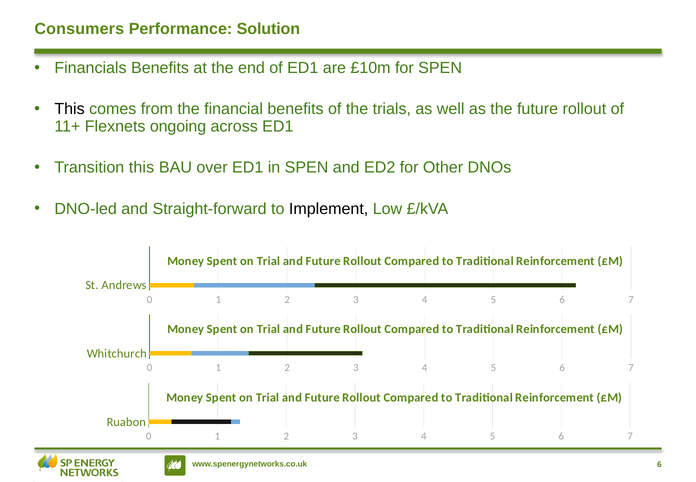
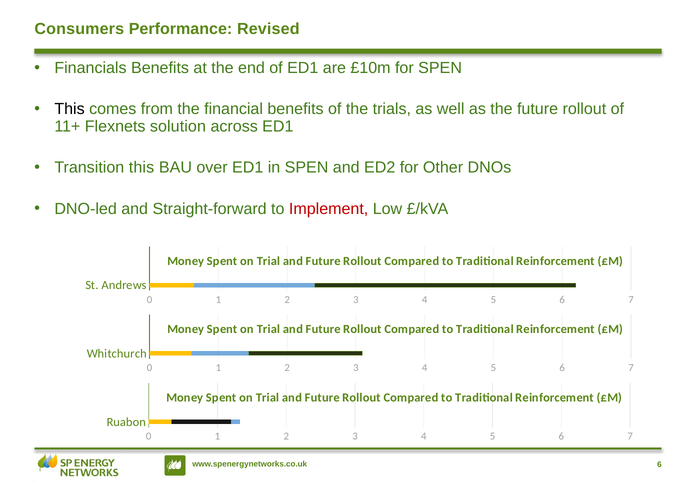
Solution: Solution -> Revised (268, 29)
ongoing: ongoing -> solution (178, 126)
Implement colour: black -> red (329, 209)
